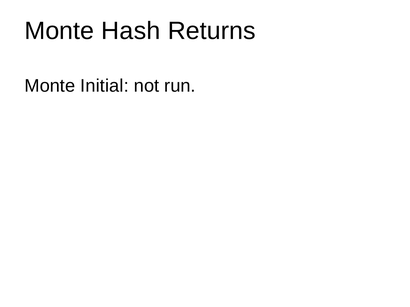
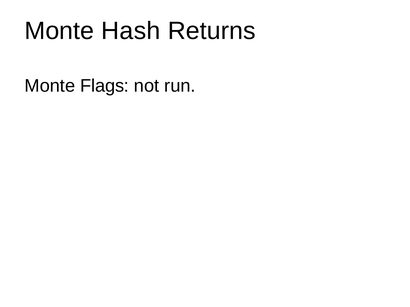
Initial: Initial -> Flags (105, 86)
